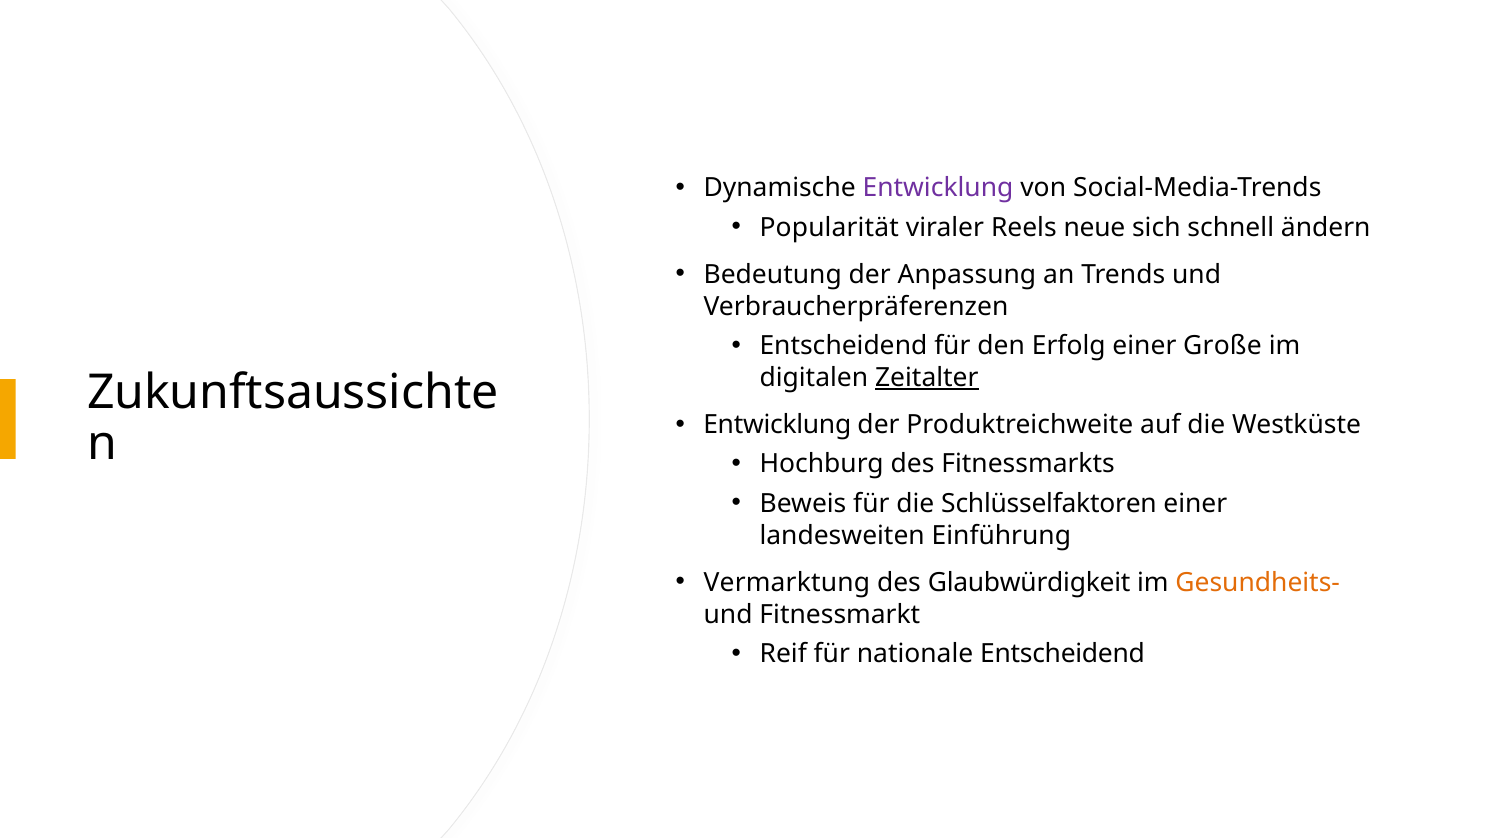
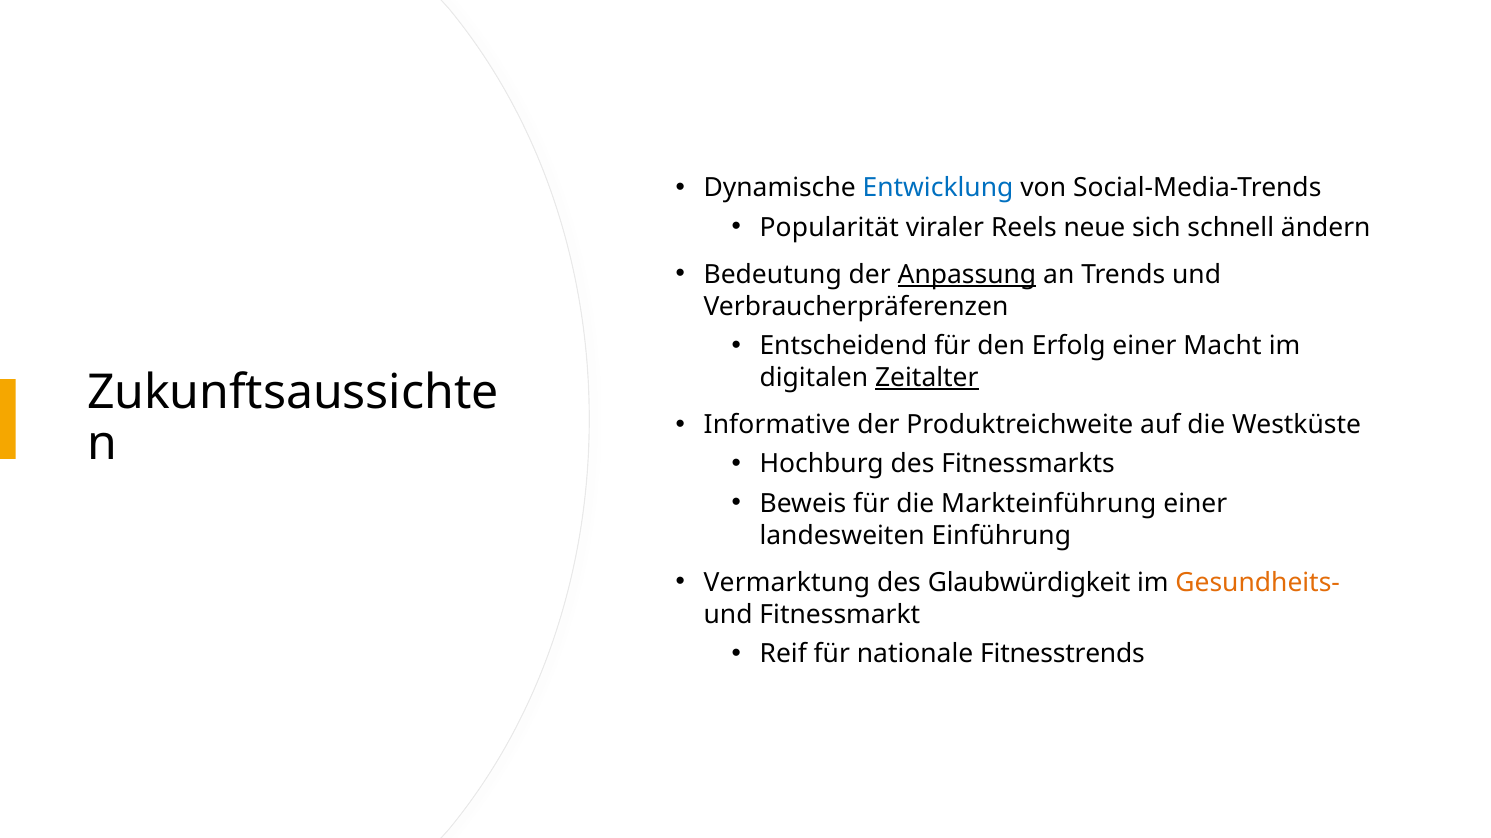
Entwicklung colour: purple -> blue (938, 188)
Anpassung underline: none -> present (967, 275)
Große: Große -> Macht (1222, 346)
Entwicklung: Entwicklung -> Informative (777, 425)
Schlüsselfaktoren: Schlüsselfaktoren -> Markteinführung (1049, 504)
nationale Entscheidend: Entscheidend -> Fitnesstrends (1063, 654)
